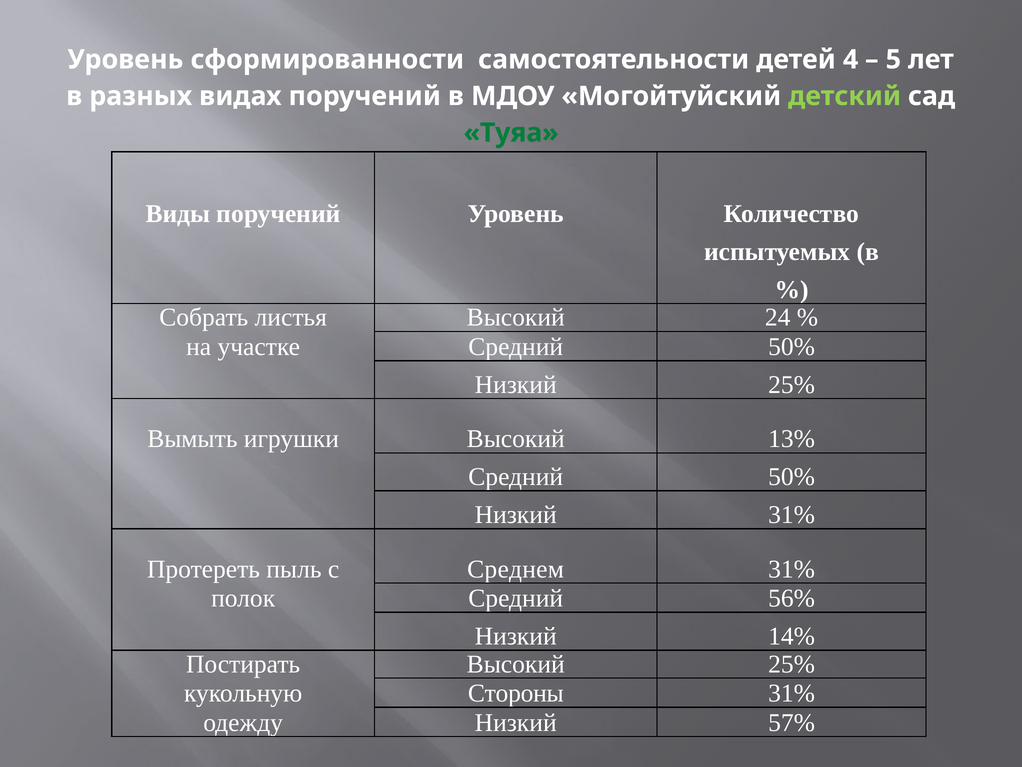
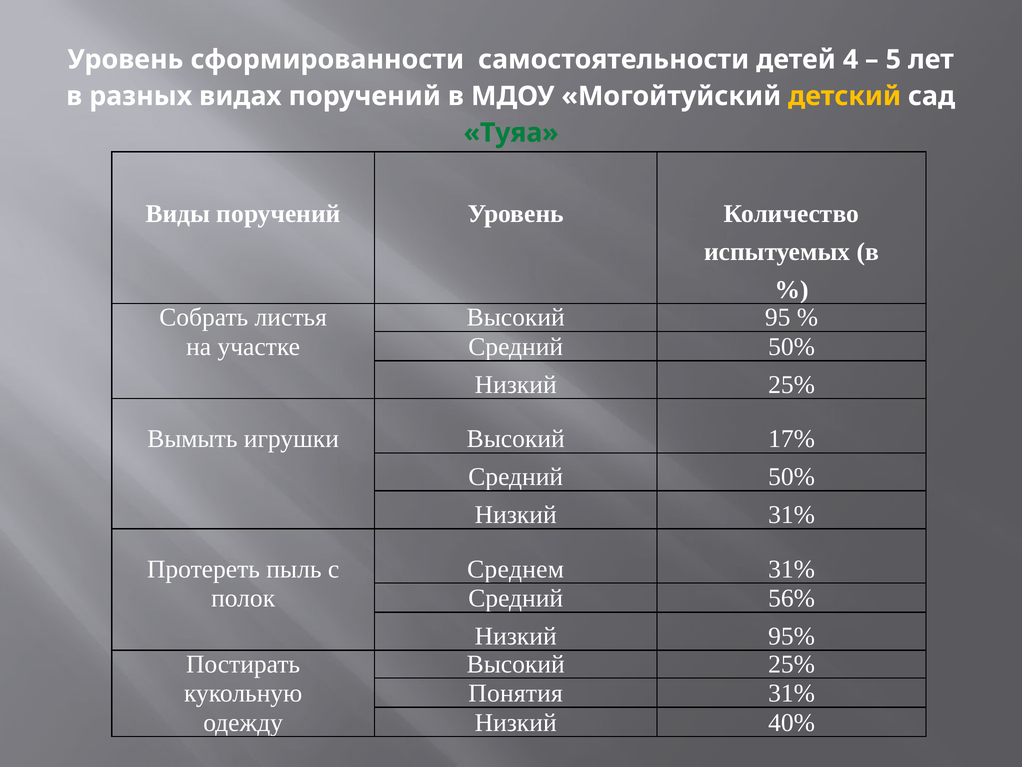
детский colour: light green -> yellow (845, 96)
24: 24 -> 95 (778, 317)
13%: 13% -> 17% (792, 439)
14%: 14% -> 95% (792, 636)
Стороны: Стороны -> Понятия (516, 693)
57%: 57% -> 40% (792, 722)
